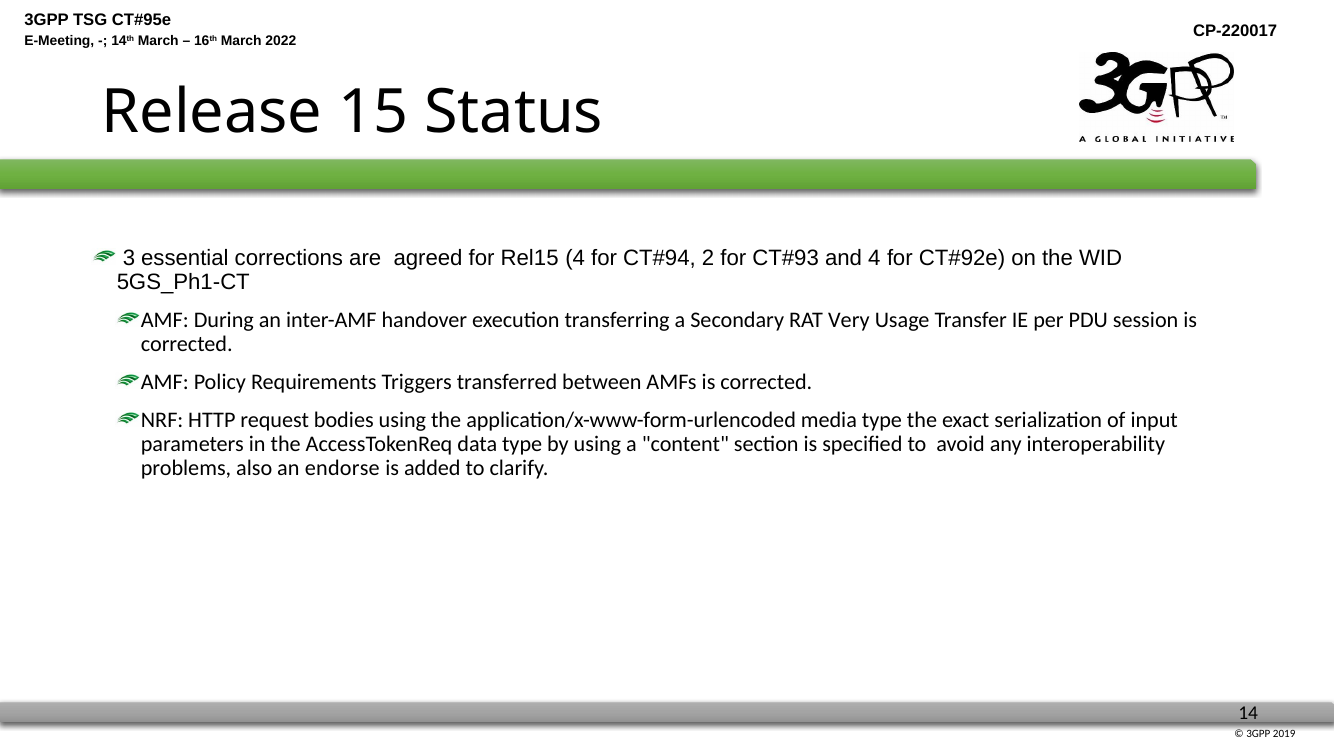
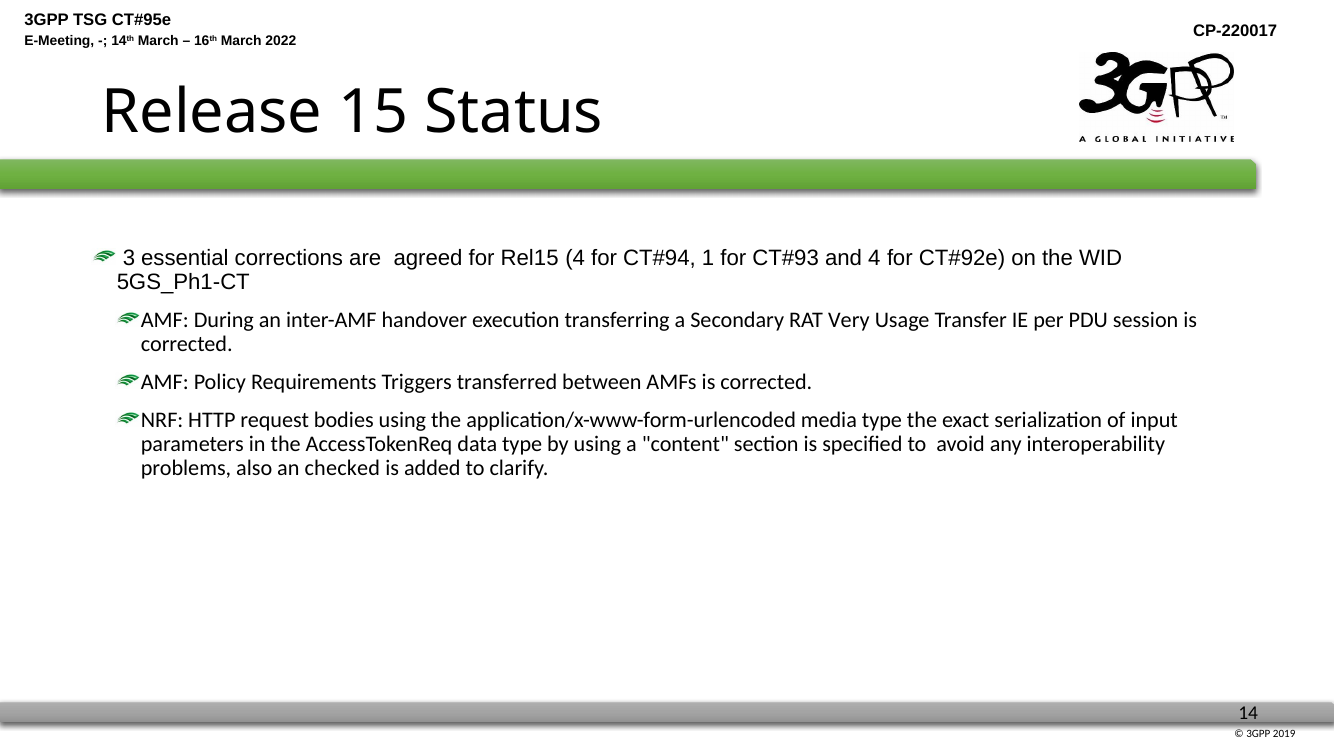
2: 2 -> 1 (708, 258)
endorse: endorse -> checked (342, 467)
